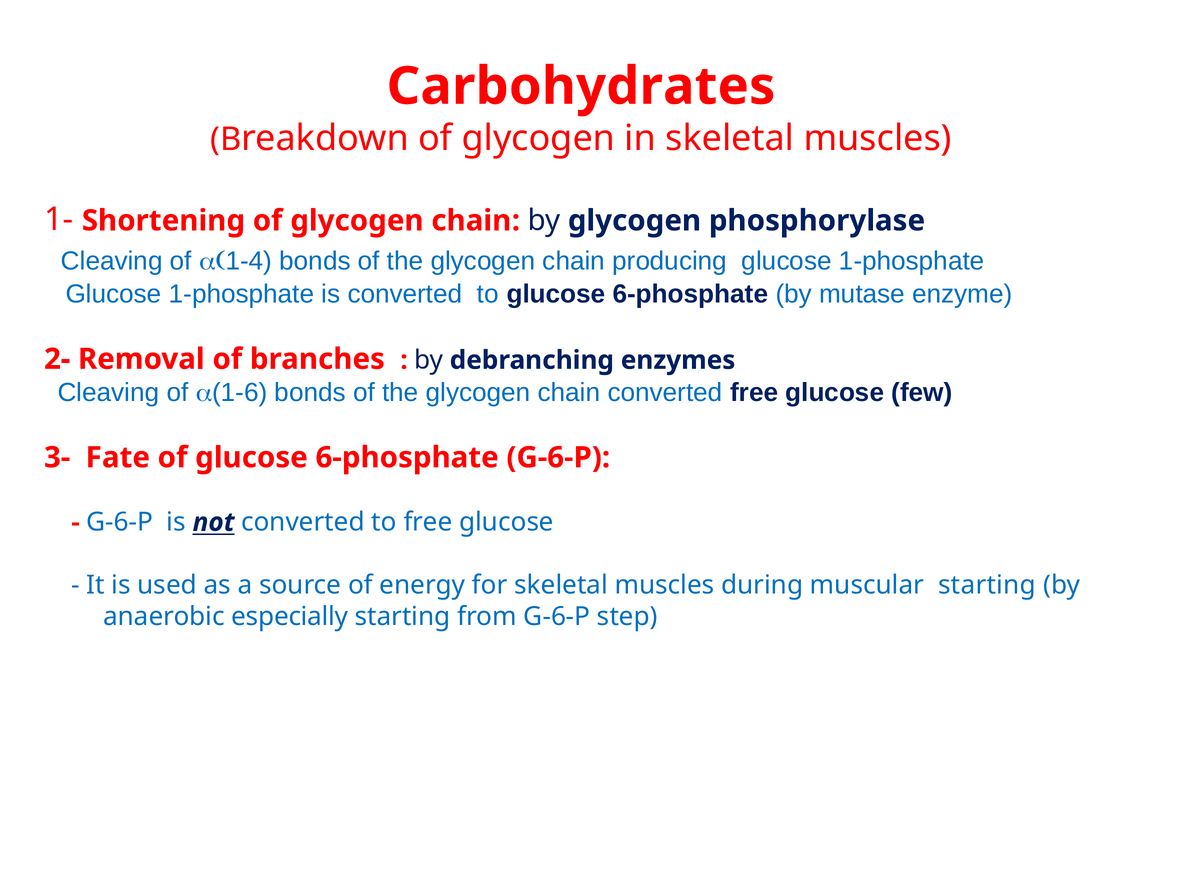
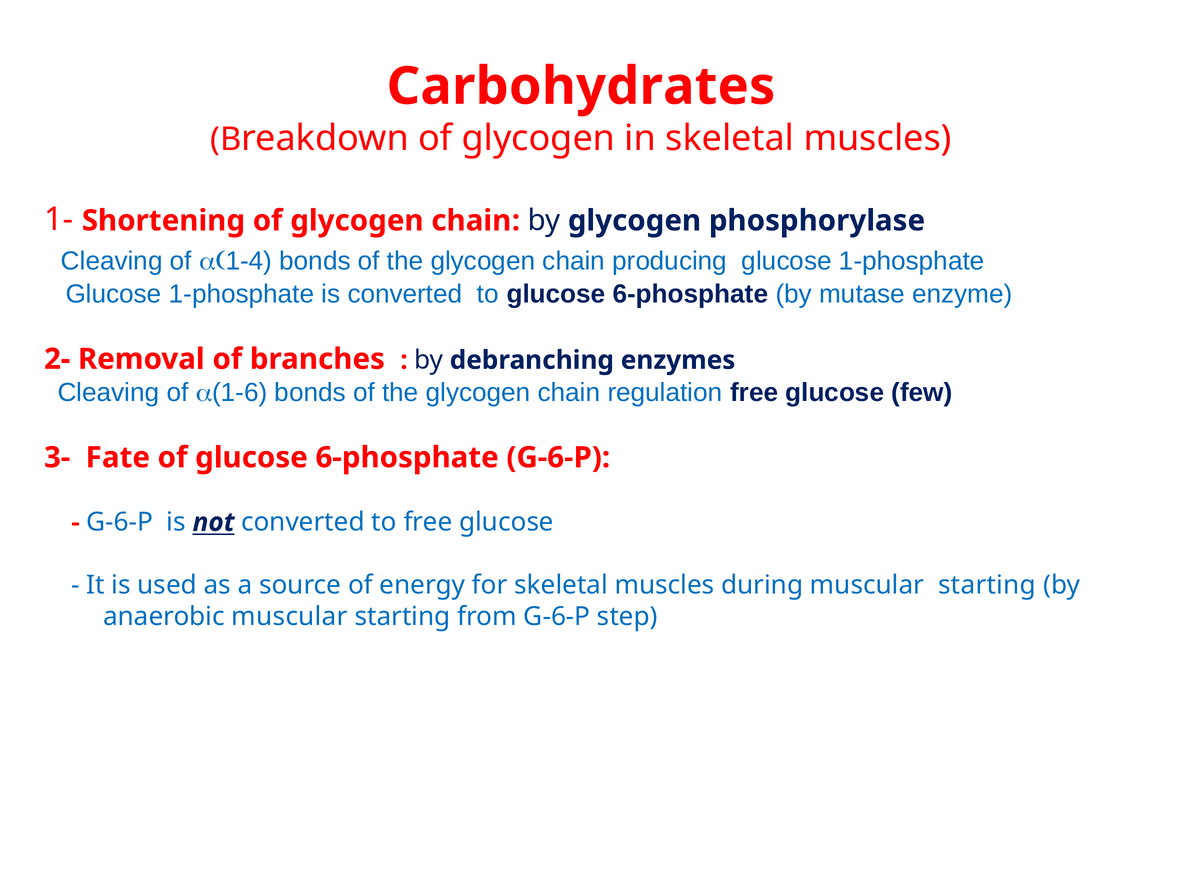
chain converted: converted -> regulation (665, 392)
anaerobic especially: especially -> muscular (290, 617)
